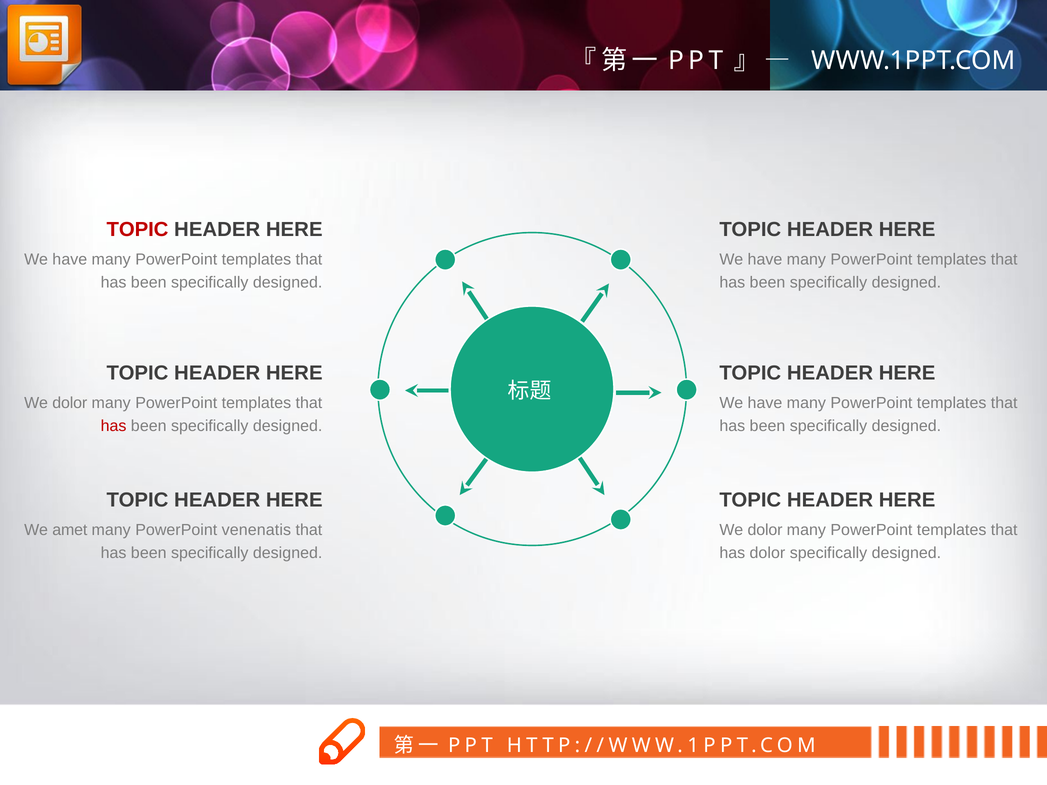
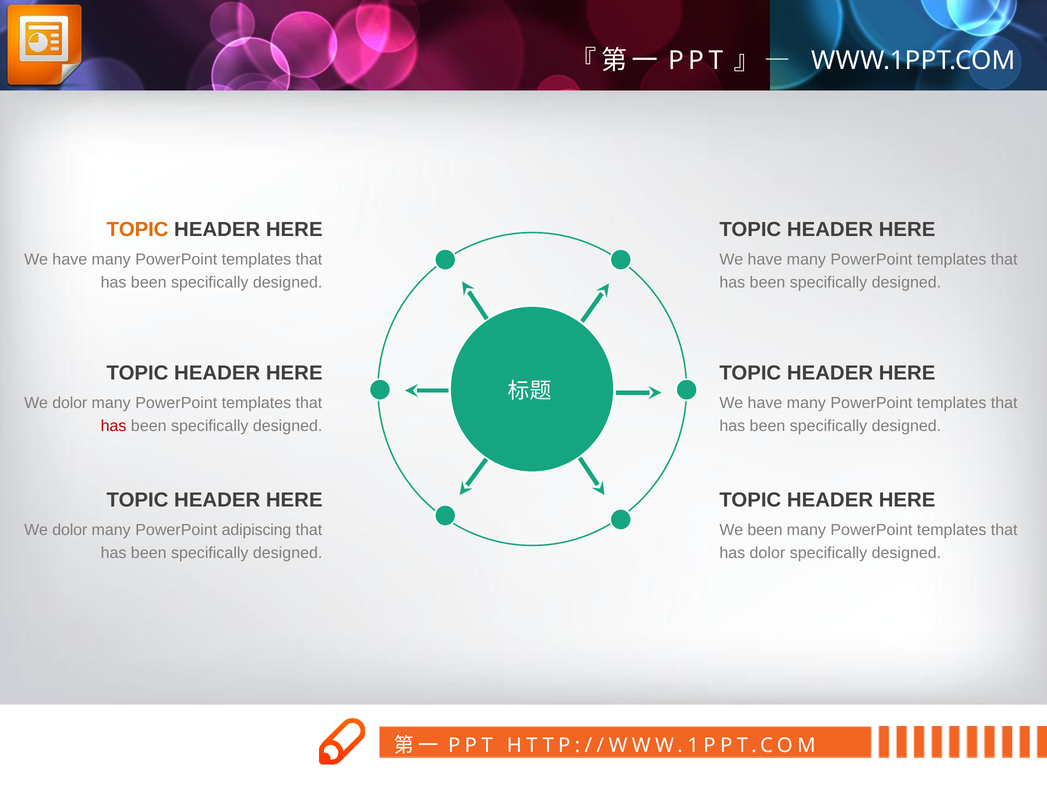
TOPIC colour: red -> orange (138, 230)
amet: amet -> dolor (70, 530)
venenatis: venenatis -> adipiscing (257, 530)
dolor: dolor -> been (765, 530)
